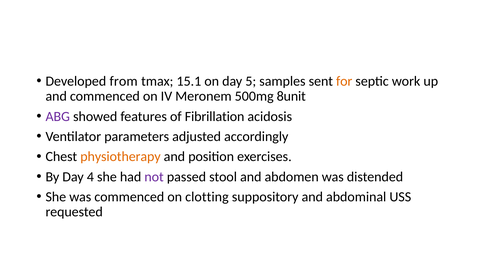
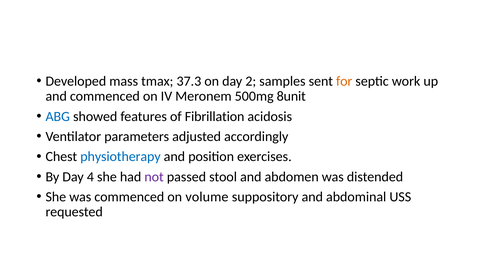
from: from -> mass (124, 81)
15.1: 15.1 -> 37.3 (189, 81)
5: 5 -> 2 (251, 81)
ABG colour: purple -> blue (58, 116)
physiotherapy colour: orange -> blue (120, 156)
clotting: clotting -> volume (207, 196)
